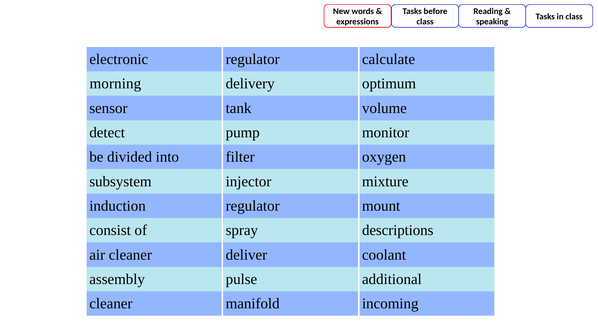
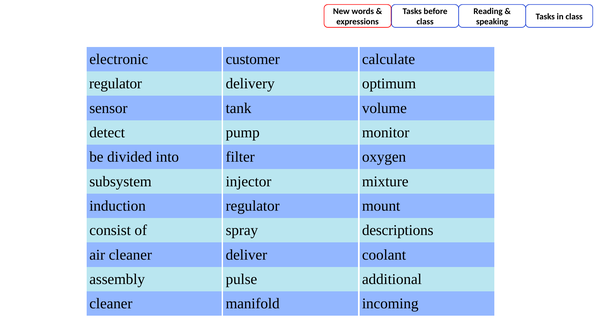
electronic regulator: regulator -> customer (253, 59)
morning: morning -> regulator (116, 84)
